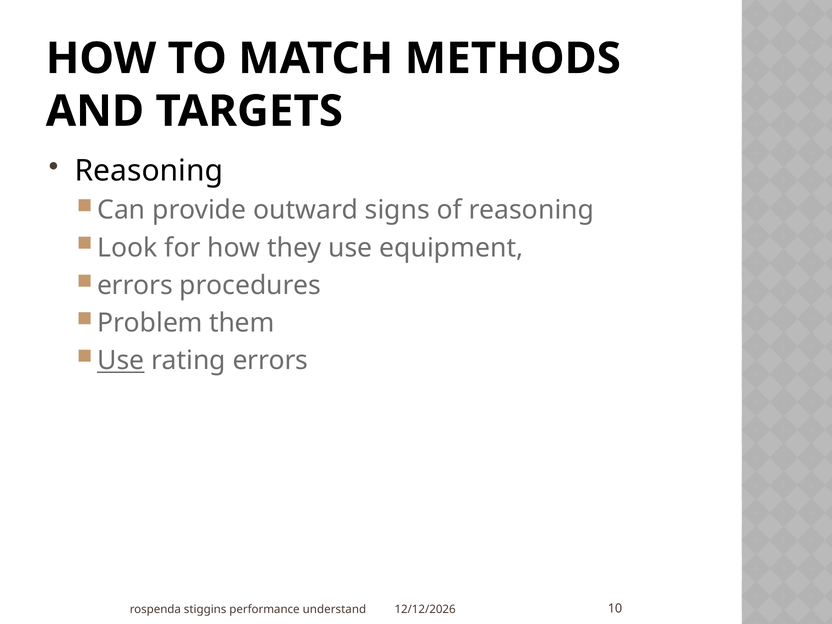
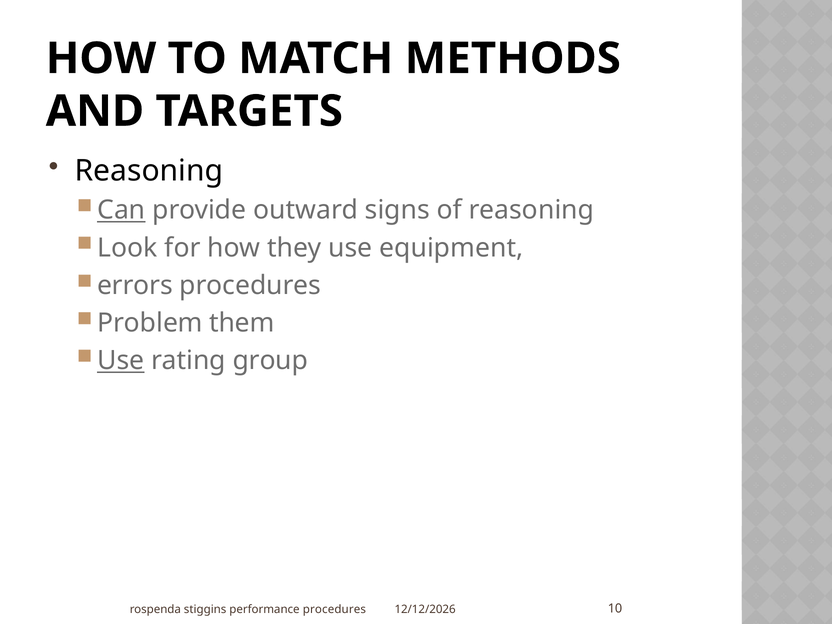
Can underline: none -> present (121, 210)
rating errors: errors -> group (270, 361)
performance understand: understand -> procedures (334, 610)
